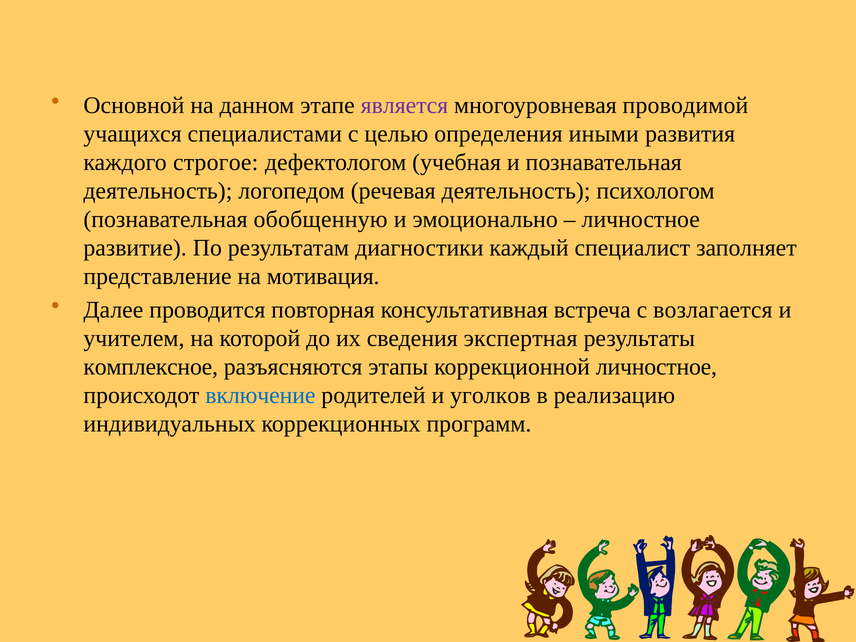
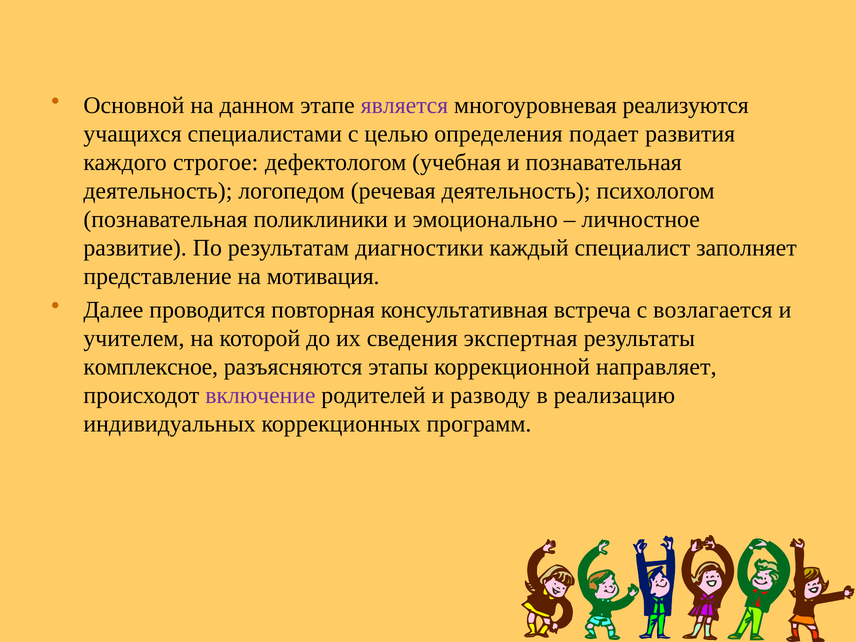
проводимой: проводимой -> реализуются (686, 105)
иными: иными -> подает (604, 134)
обобщенную: обобщенную -> поликлиники (321, 219)
коррекционной личностное: личностное -> направляет (656, 367)
включение colour: blue -> purple (260, 395)
уголков: уголков -> разводу (490, 395)
